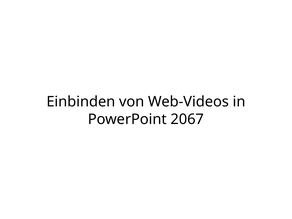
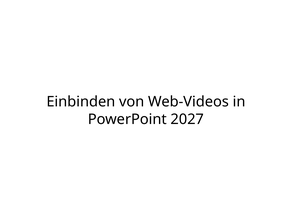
2067: 2067 -> 2027 (187, 119)
